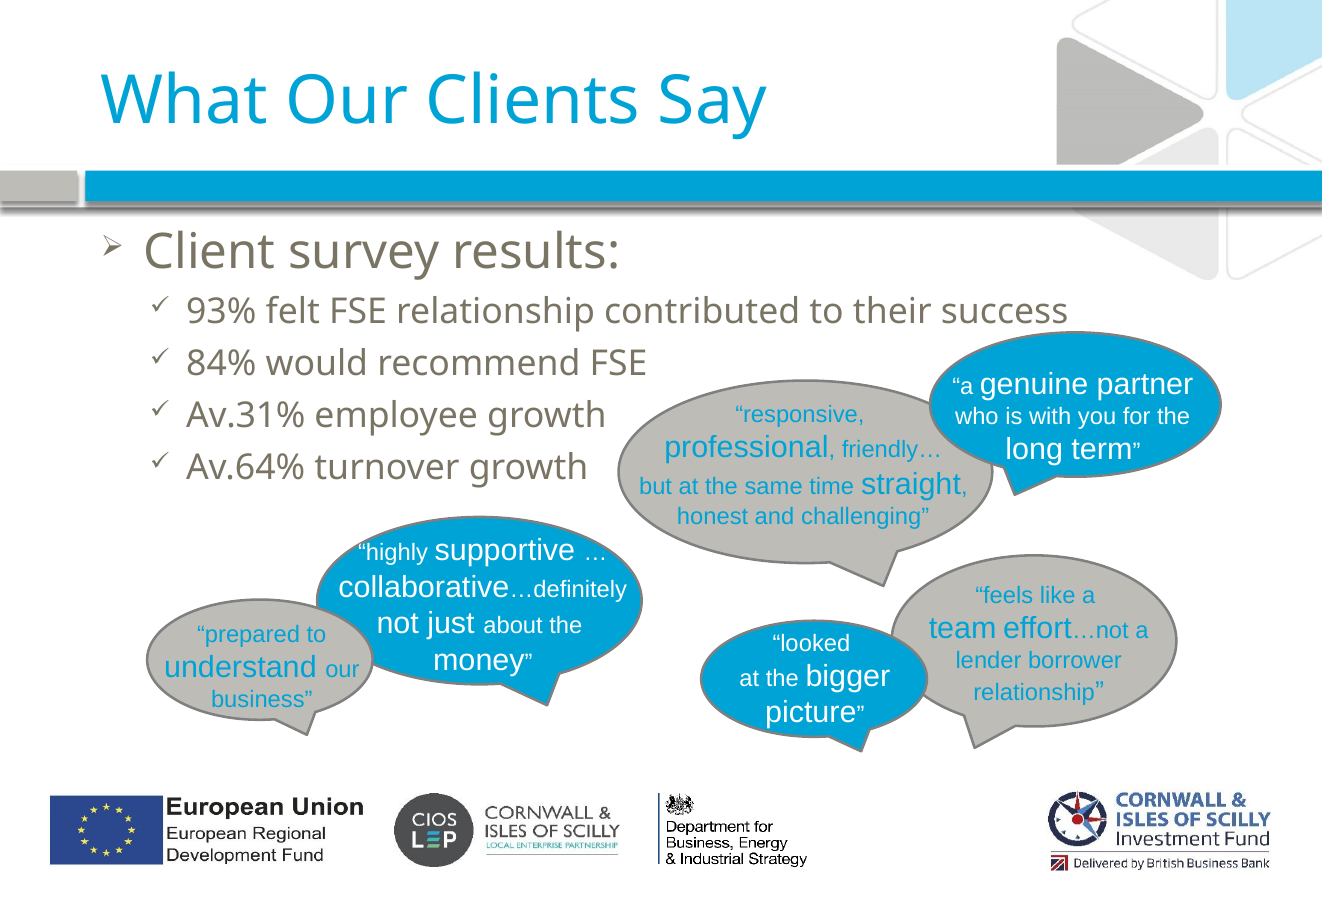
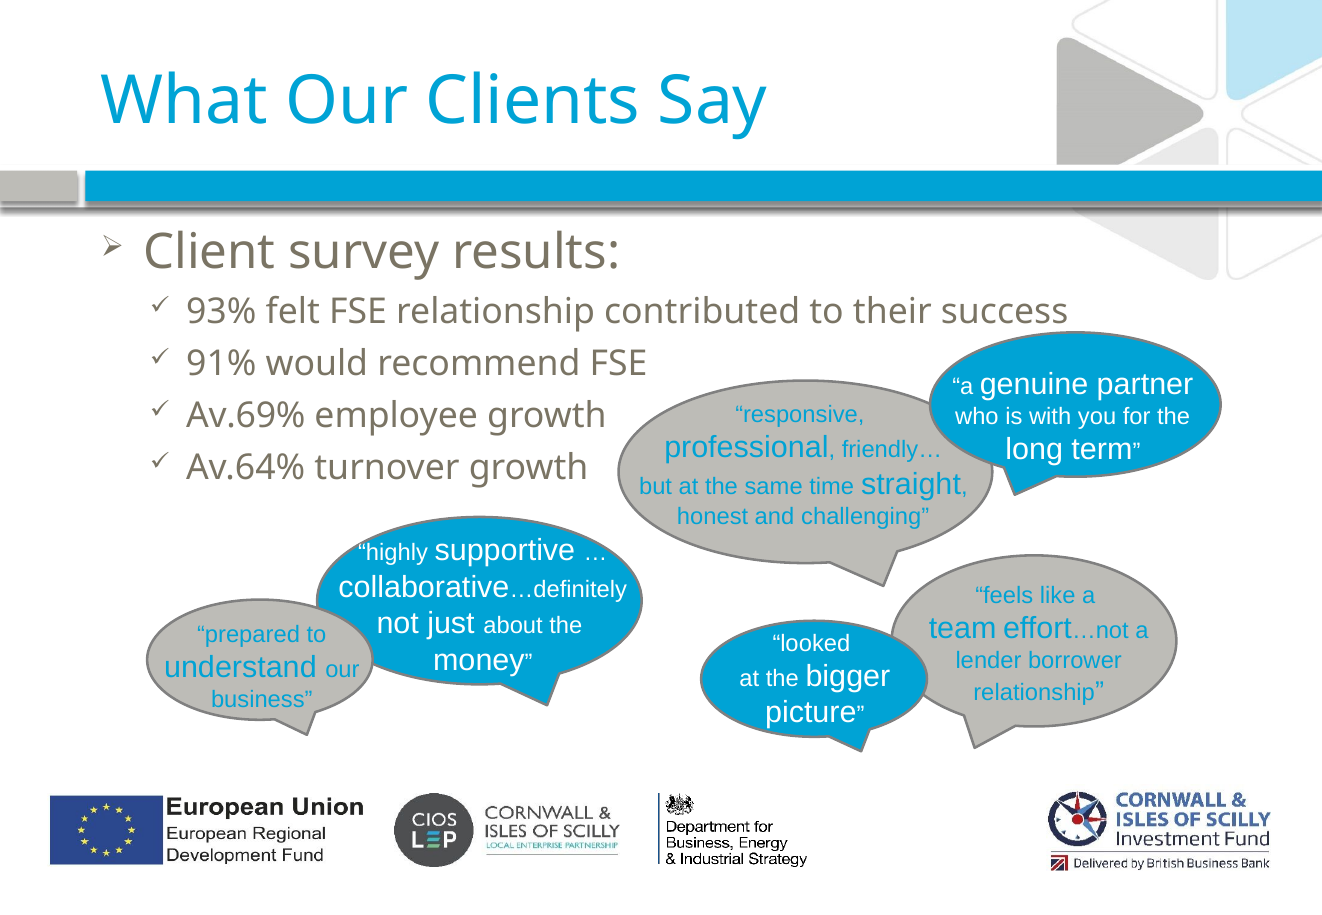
84%: 84% -> 91% (221, 364)
Av.31%: Av.31% -> Av.69% (246, 416)
